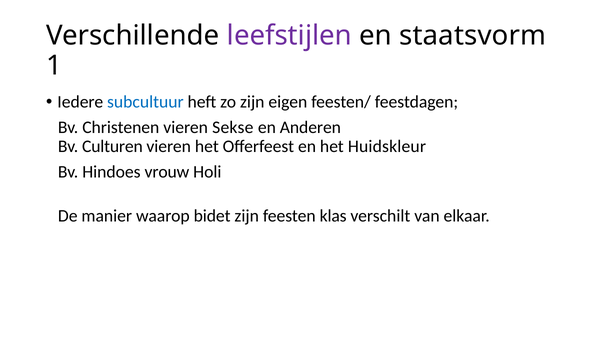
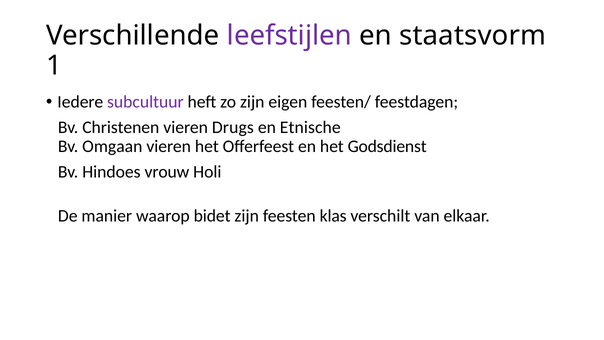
subcultuur colour: blue -> purple (145, 102)
Sekse: Sekse -> Drugs (233, 127)
Anderen: Anderen -> Etnische (310, 127)
Culturen: Culturen -> Omgaan (112, 146)
Huidskleur: Huidskleur -> Godsdienst (387, 146)
